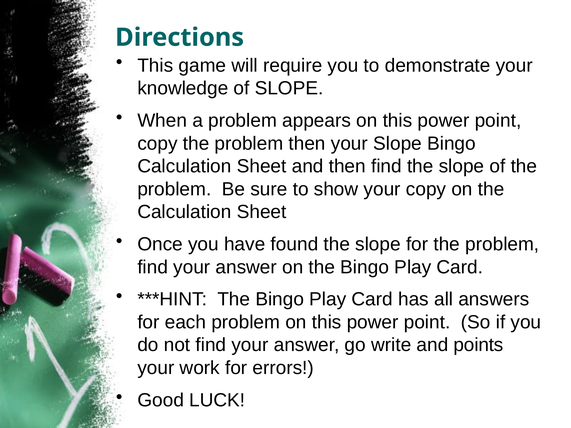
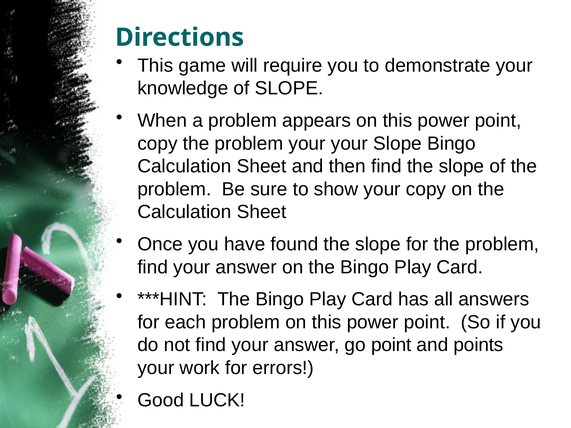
problem then: then -> your (307, 144)
go write: write -> point (391, 345)
